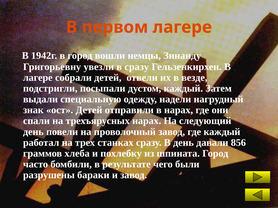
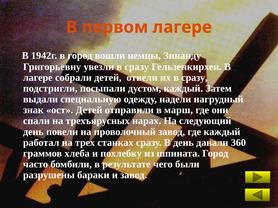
их в везде: везде -> сразу (194, 78)
в нарах: нарах -> марш (179, 110)
856: 856 -> 360 (238, 143)
